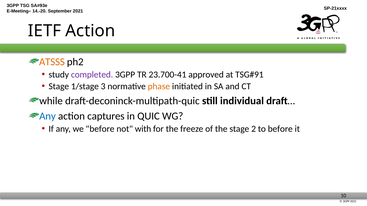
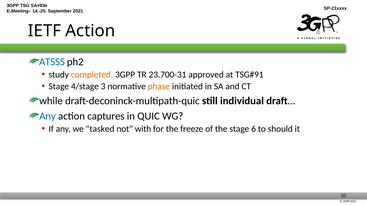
ATSSS colour: orange -> blue (52, 62)
completed colour: purple -> orange (92, 75)
23.700-41: 23.700-41 -> 23.700-31 (168, 75)
1/stage: 1/stage -> 4/stage (85, 87)
we before: before -> tasked (100, 129)
2: 2 -> 6 (254, 129)
to before: before -> should (280, 129)
